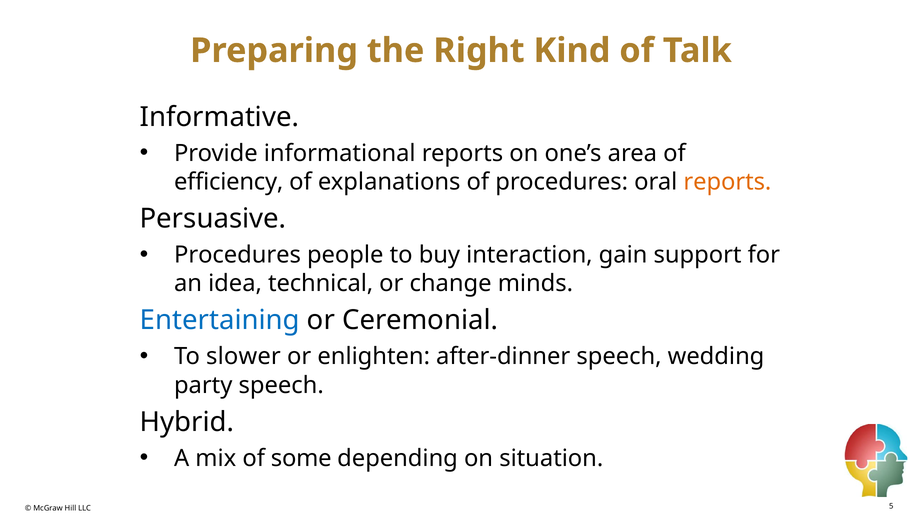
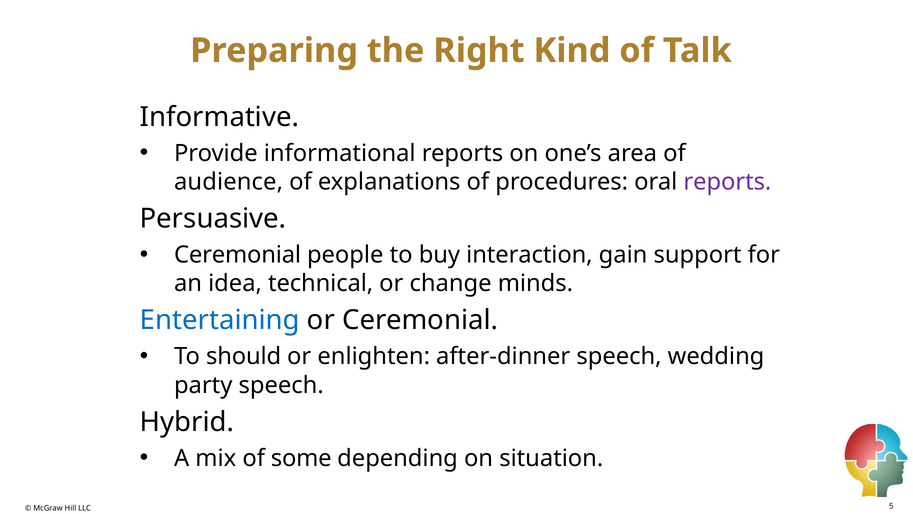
efficiency: efficiency -> audience (229, 182)
reports colour: orange -> purple (727, 182)
Procedures: Procedures -> Ceremonial (238, 255)
slower: slower -> should (244, 356)
